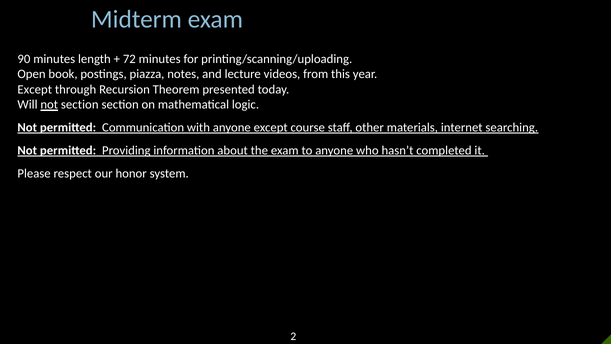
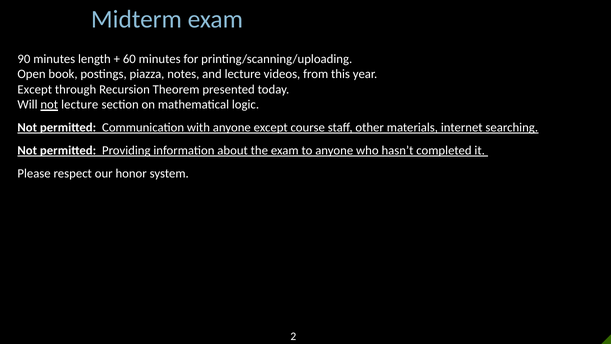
72: 72 -> 60 (129, 59)
not section: section -> lecture (80, 105)
